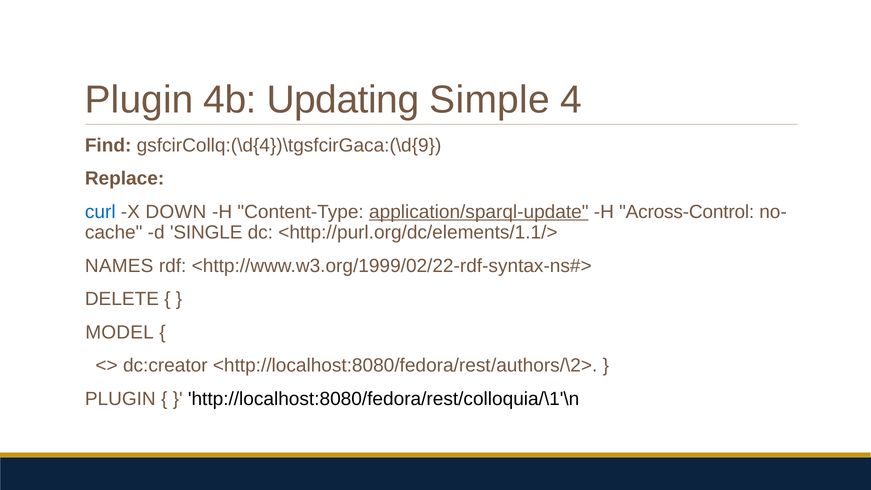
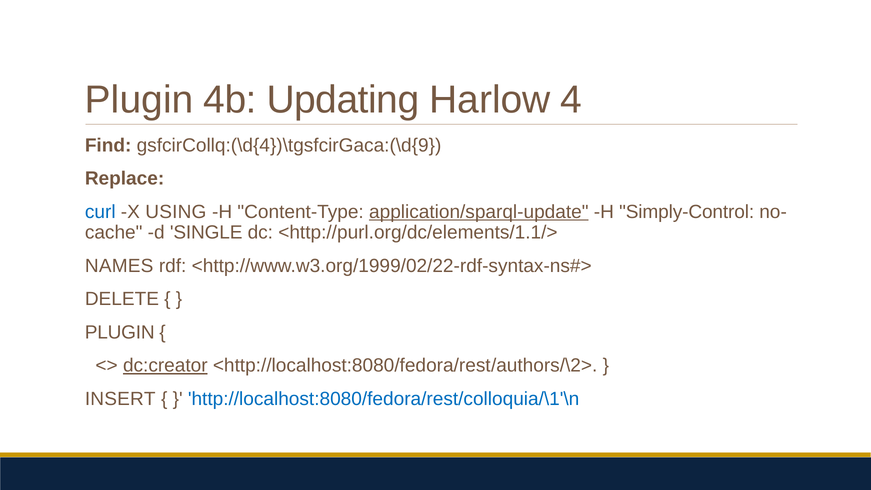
Simple: Simple -> Harlow (490, 100)
DOWN: DOWN -> USING (176, 212)
Across-Control: Across-Control -> Simply-Control (687, 212)
MODEL: MODEL -> PLUGIN (120, 332)
dc:creator underline: none -> present (165, 366)
PLUGIN: PLUGIN -> INSERT (120, 399)
http://localhost:8080/fedora/rest/colloquia/\1'\n colour: black -> blue (384, 399)
